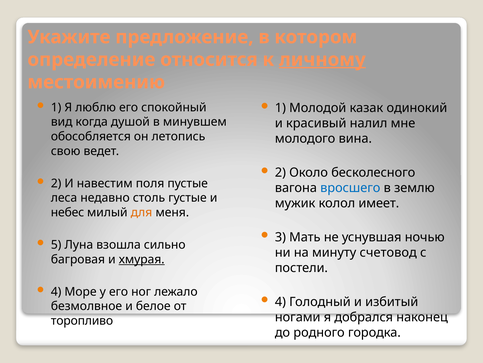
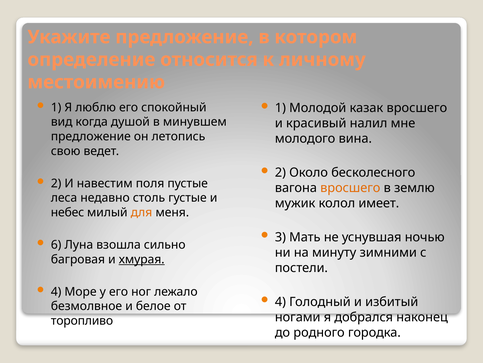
личному underline: present -> none (322, 59)
казак одинокий: одинокий -> вросшего (417, 108)
обособляется: обособляется -> предложение (91, 136)
вросшего colour: blue -> orange (350, 187)
5: 5 -> 6 (56, 244)
счетовод: счетовод -> зимними (388, 252)
